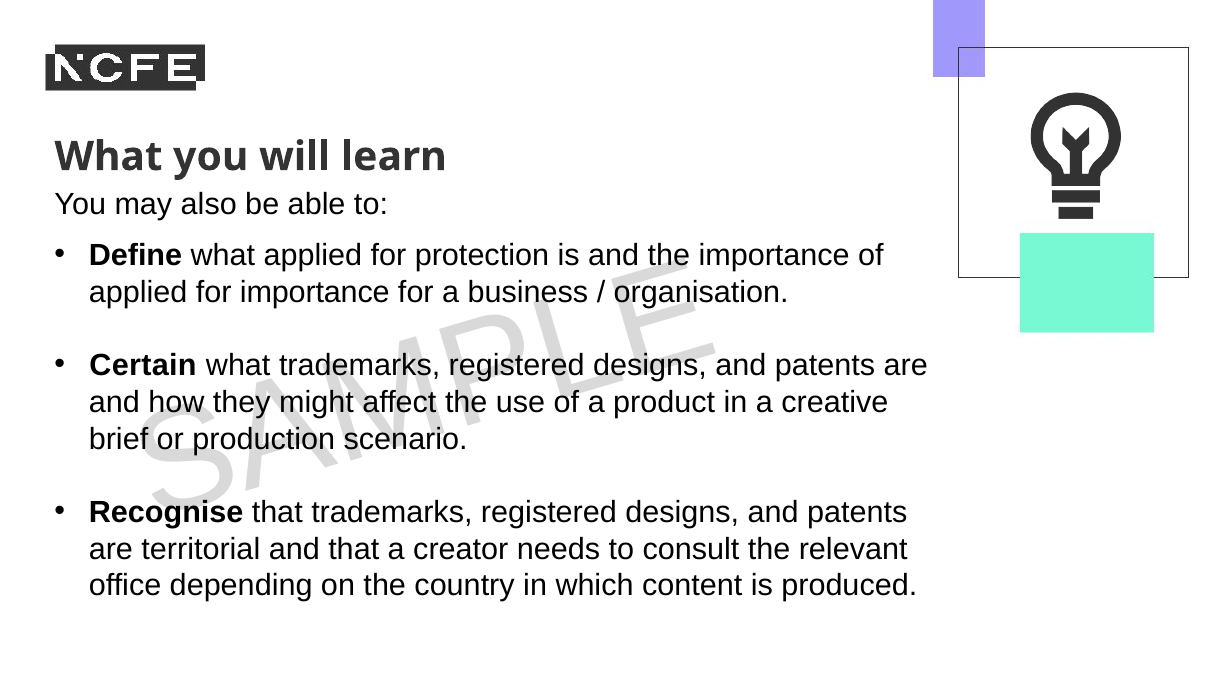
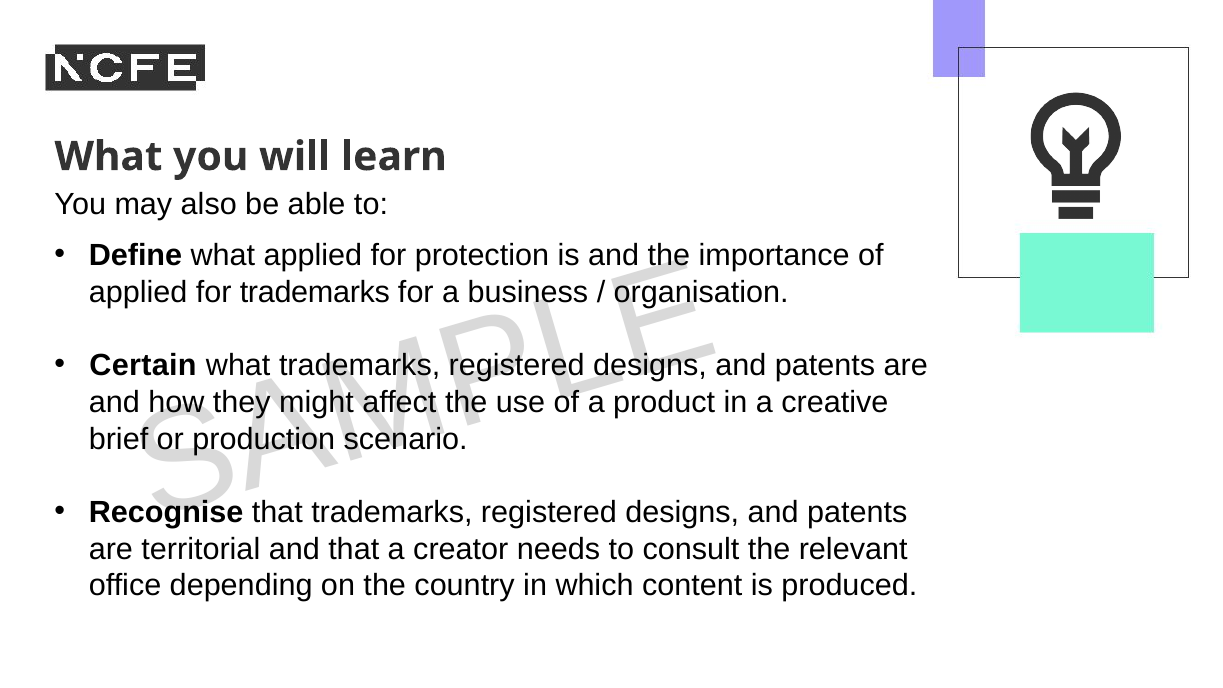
for importance: importance -> trademarks (315, 292)
